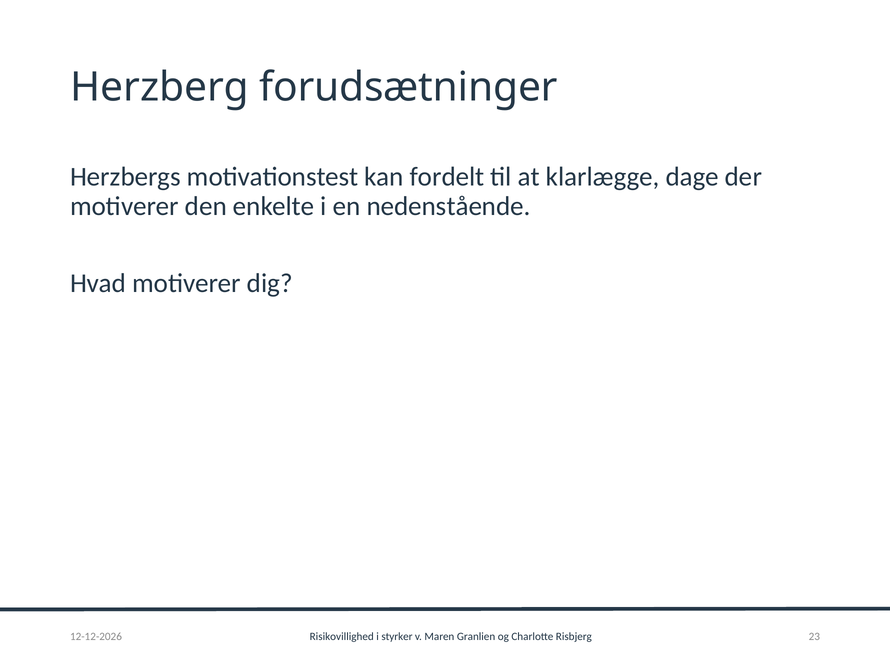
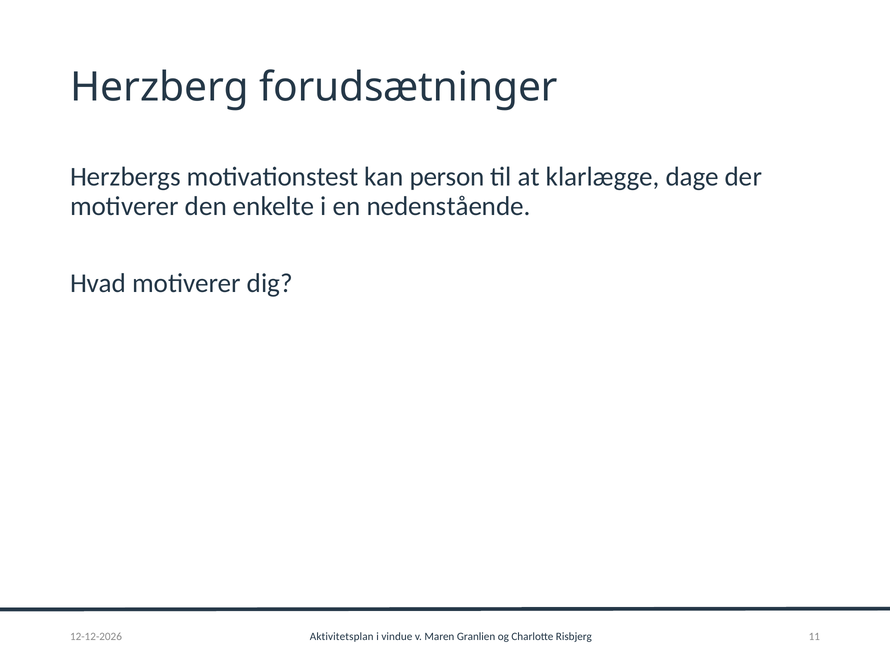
fordelt: fordelt -> person (447, 177)
Risikovillighed: Risikovillighed -> Aktivitetsplan (342, 637)
styrker: styrker -> vindue (397, 637)
23: 23 -> 11 (814, 637)
